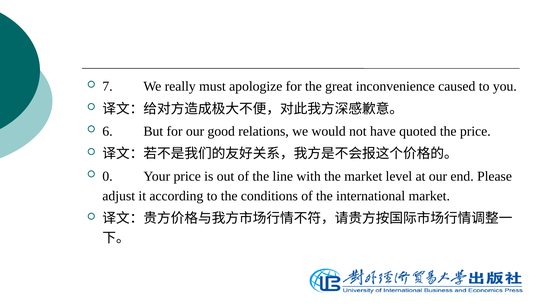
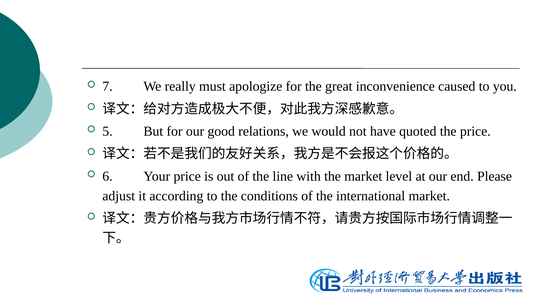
6: 6 -> 5 (108, 131)
0: 0 -> 6 (108, 176)
